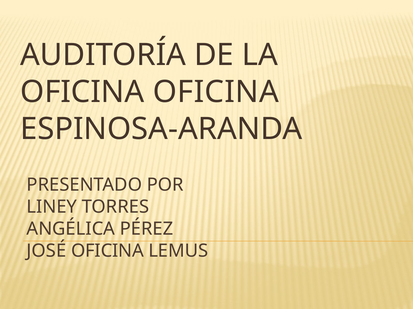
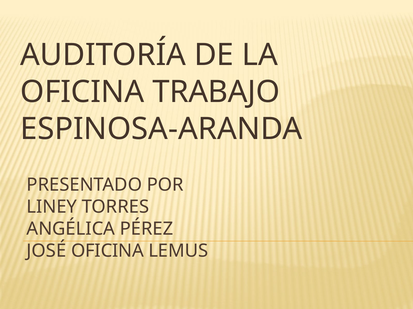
OFICINA OFICINA: OFICINA -> TRABAJO (216, 92)
